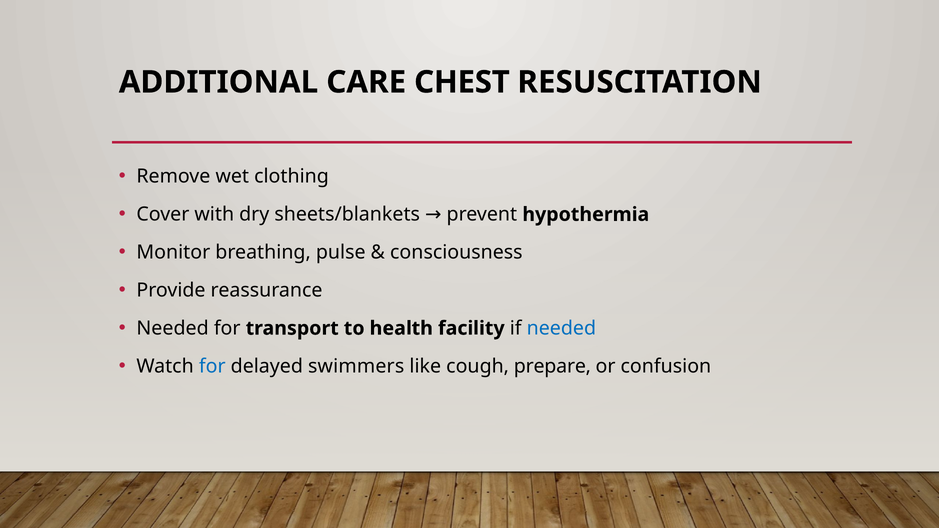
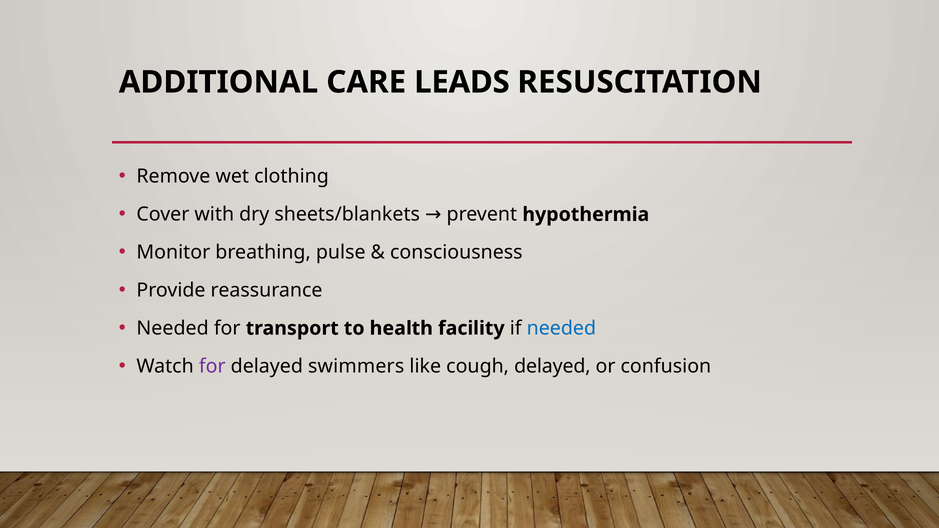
CHEST: CHEST -> LEADS (462, 82)
for colour: blue -> purple (212, 366)
cough prepare: prepare -> delayed (552, 366)
